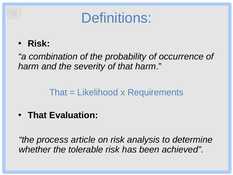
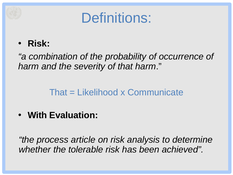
Requirements: Requirements -> Communicate (155, 92)
That: That -> With (37, 115)
